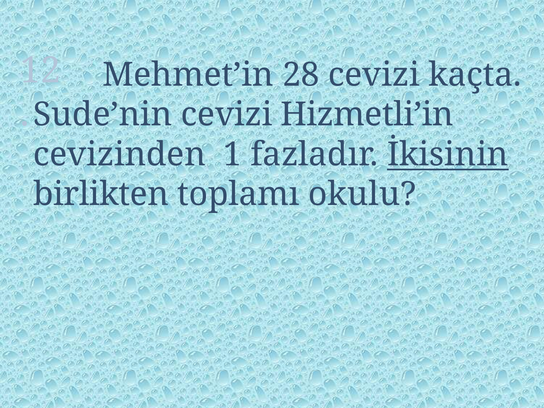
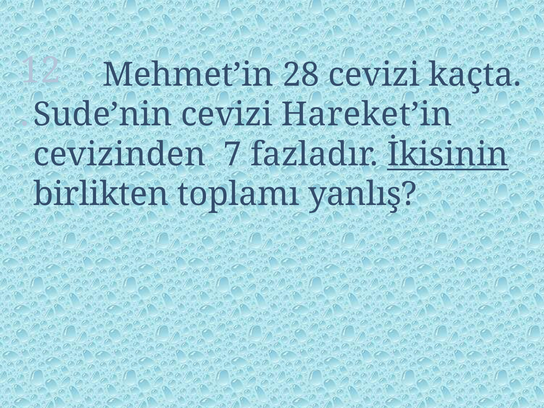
Hizmetli’in: Hizmetli’in -> Hareket’in (367, 115)
1: 1 -> 7 (232, 154)
okulu: okulu -> yanlış (362, 194)
